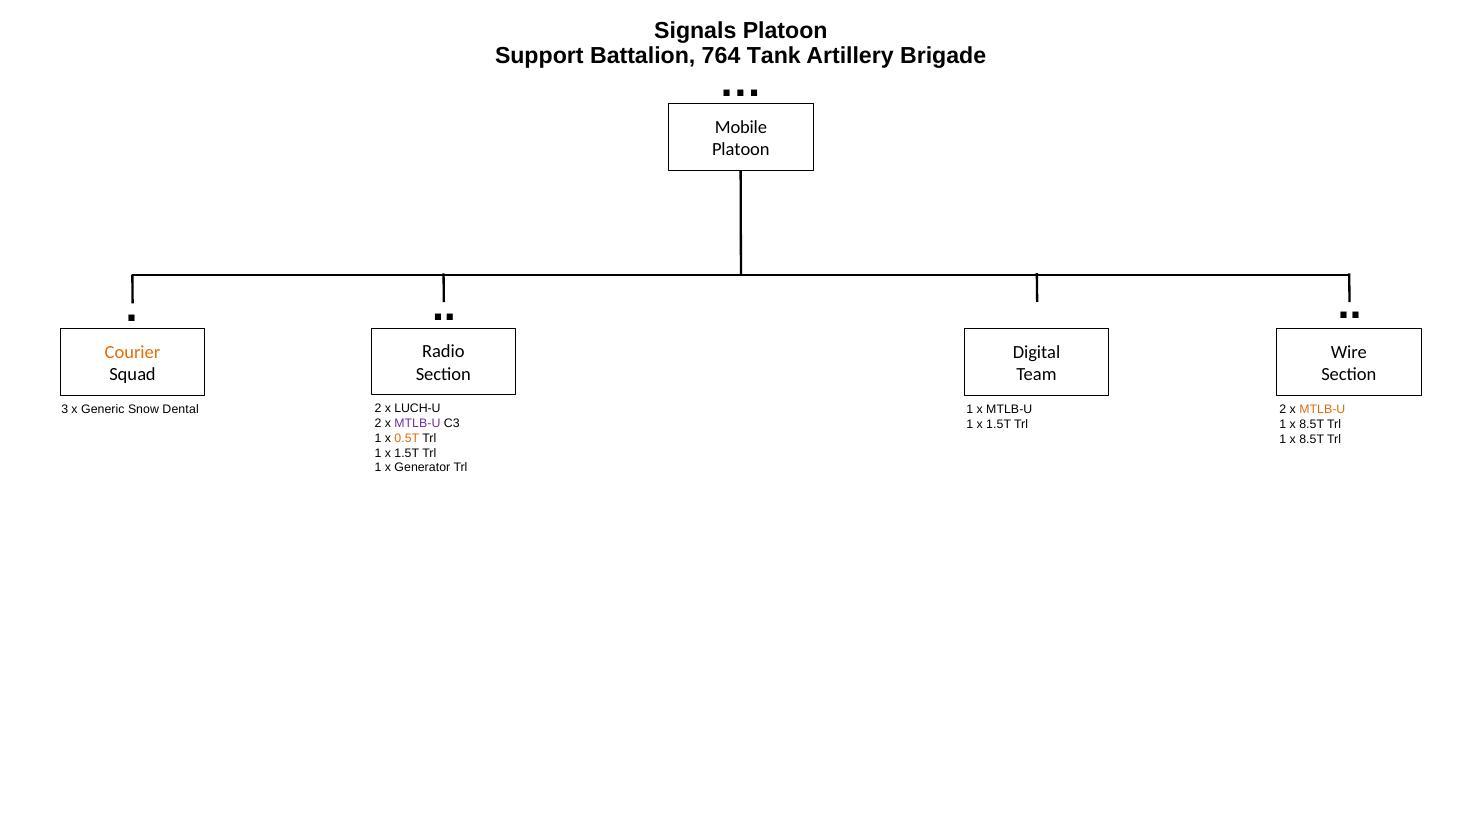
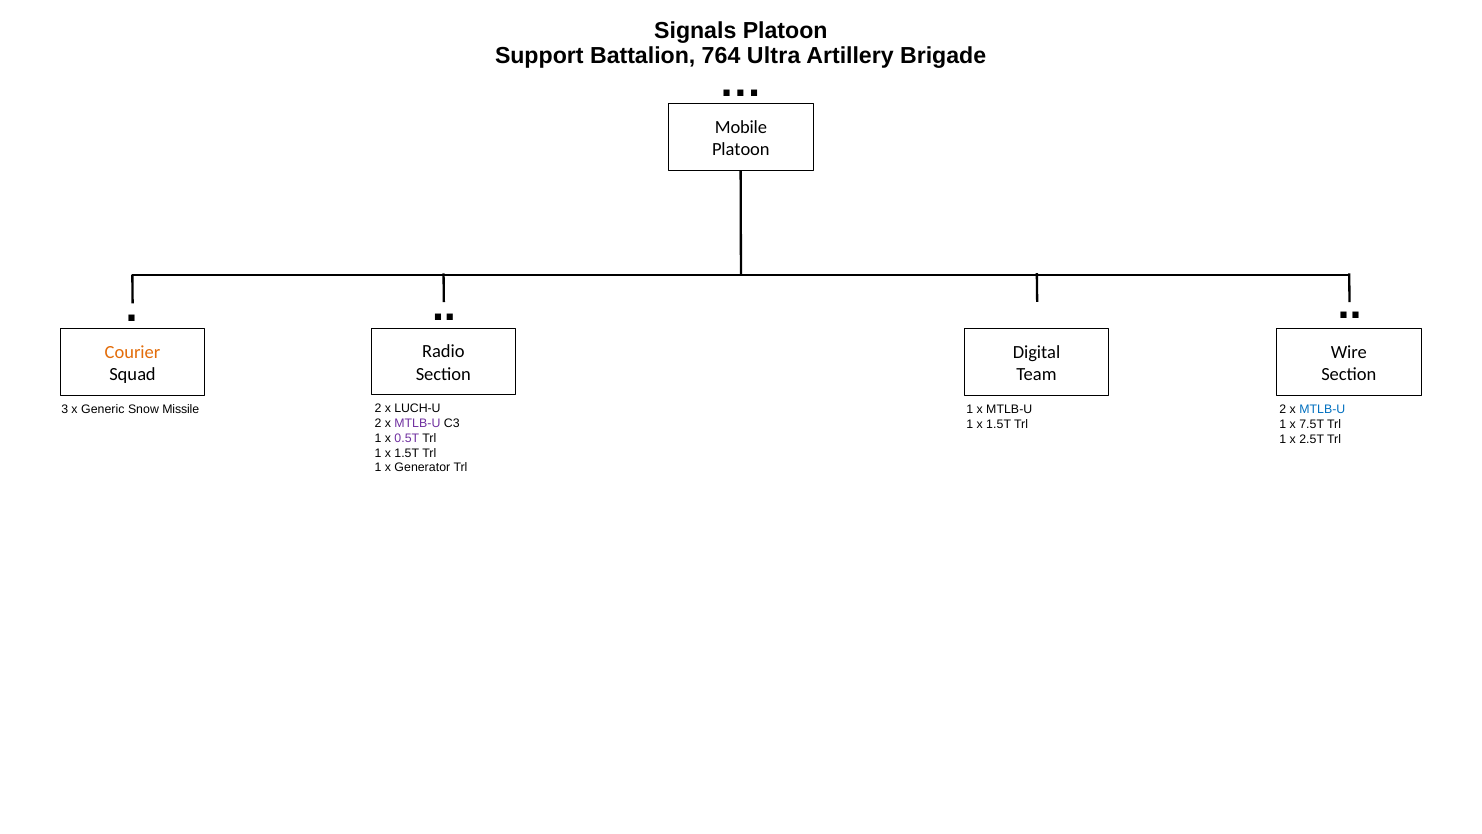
Tank: Tank -> Ultra (774, 56)
Dental: Dental -> Missile (181, 410)
MTLB-U colour: orange -> blue (1322, 410)
8.5T: 8.5T -> 7.5T (1312, 424)
0.5T colour: orange -> purple (407, 438)
8.5T: 8.5T -> 2.5T (1312, 439)
